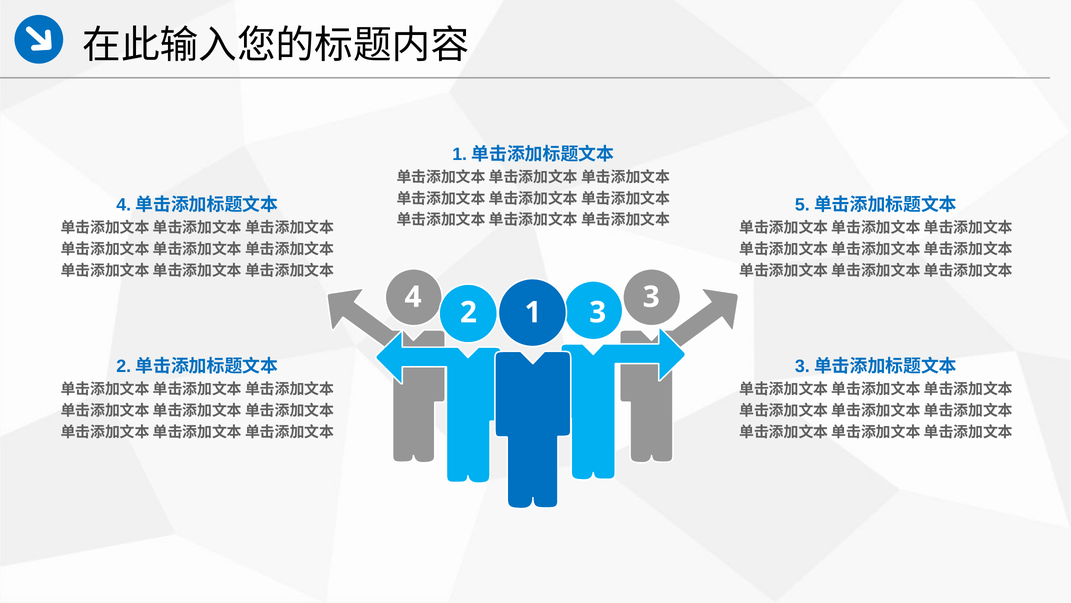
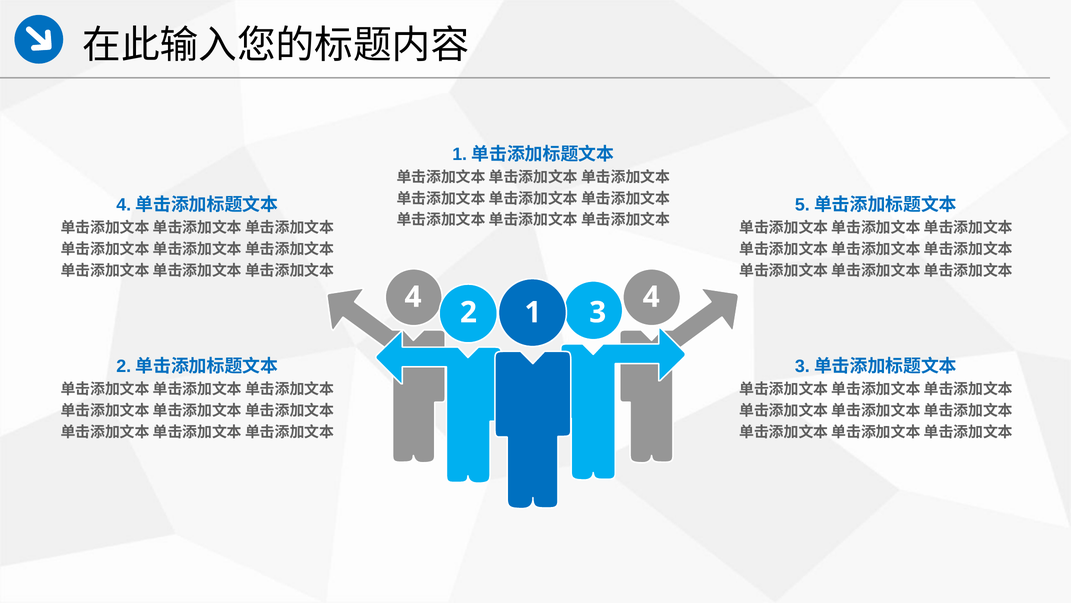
4 3: 3 -> 4 (651, 297)
